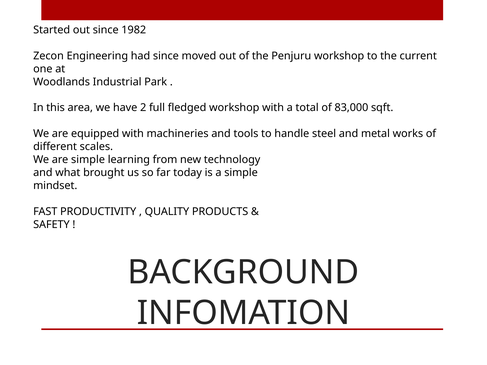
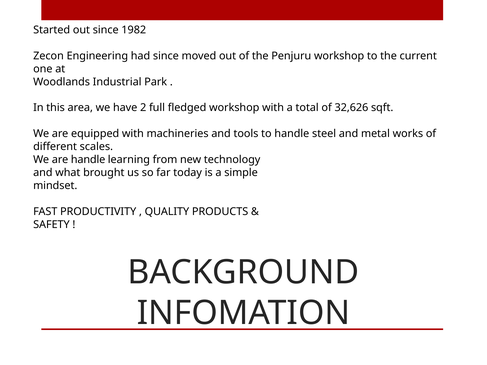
83,000: 83,000 -> 32,626 (351, 108)
are simple: simple -> handle (88, 160)
